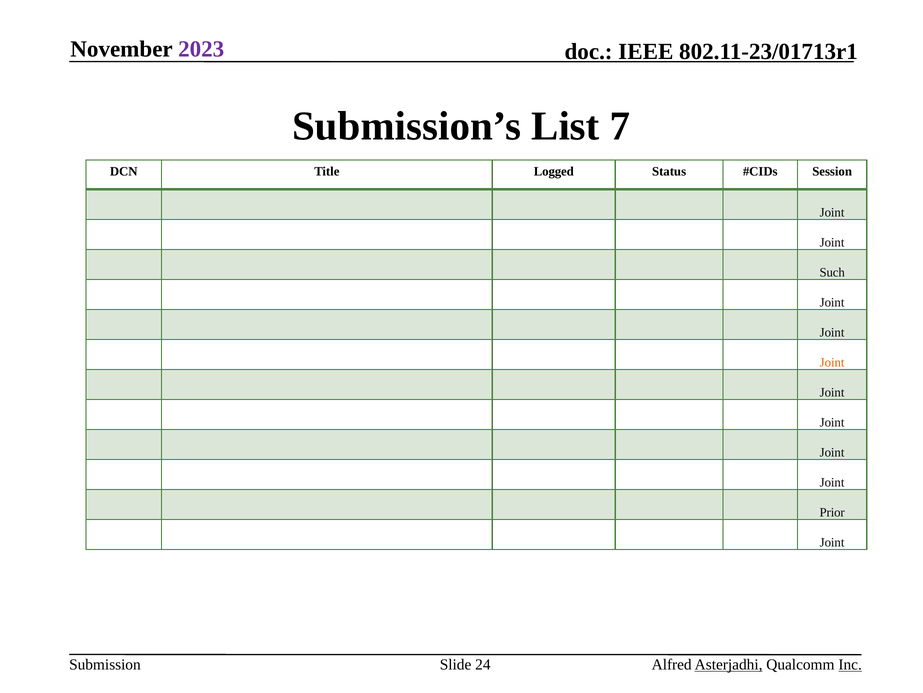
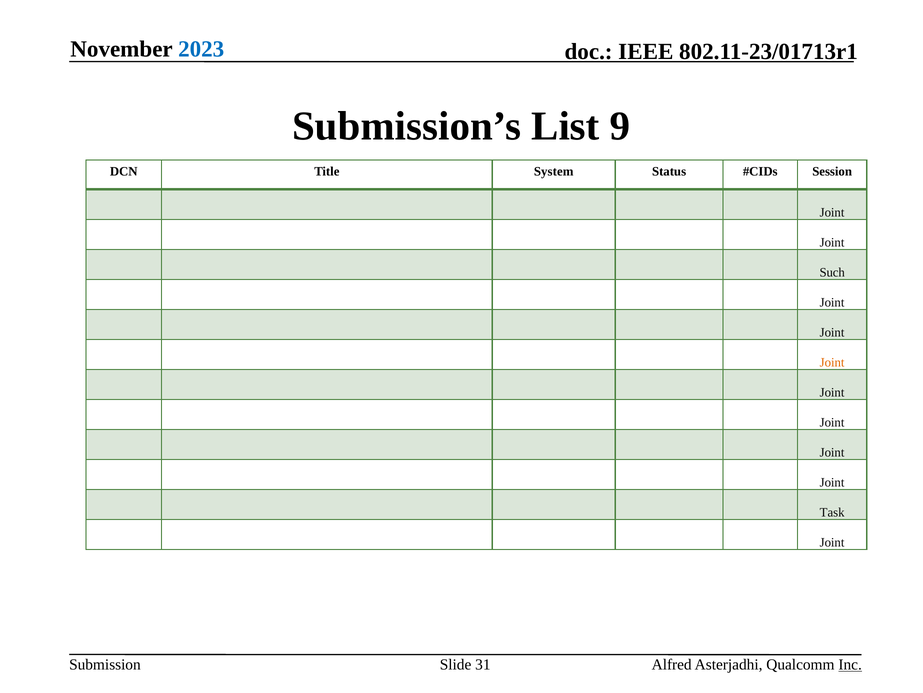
2023 colour: purple -> blue (201, 49)
7: 7 -> 9 (620, 126)
Logged: Logged -> System (554, 171)
Prior: Prior -> Task (832, 512)
24: 24 -> 31 (483, 664)
Asterjadhi underline: present -> none (729, 664)
